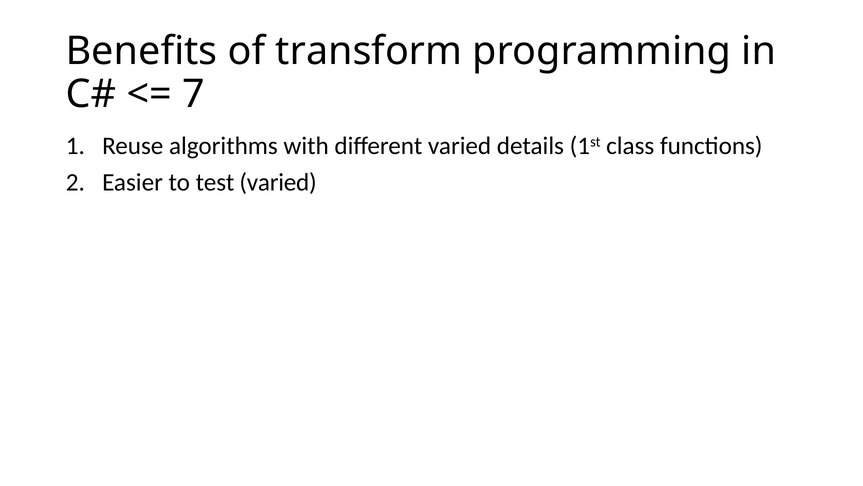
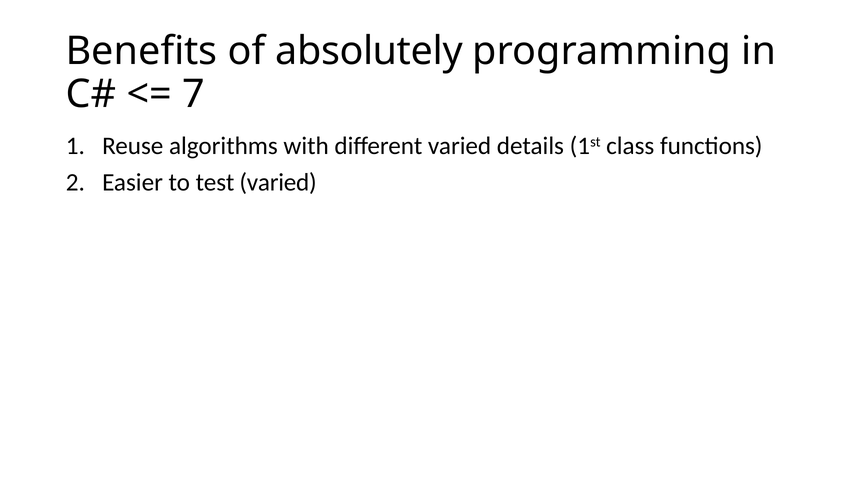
transform: transform -> absolutely (369, 51)
